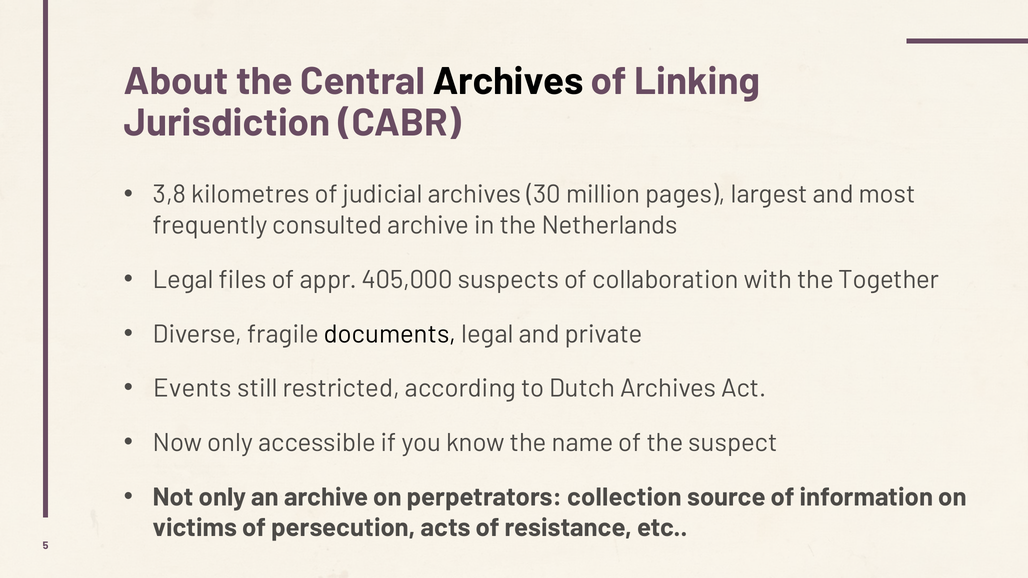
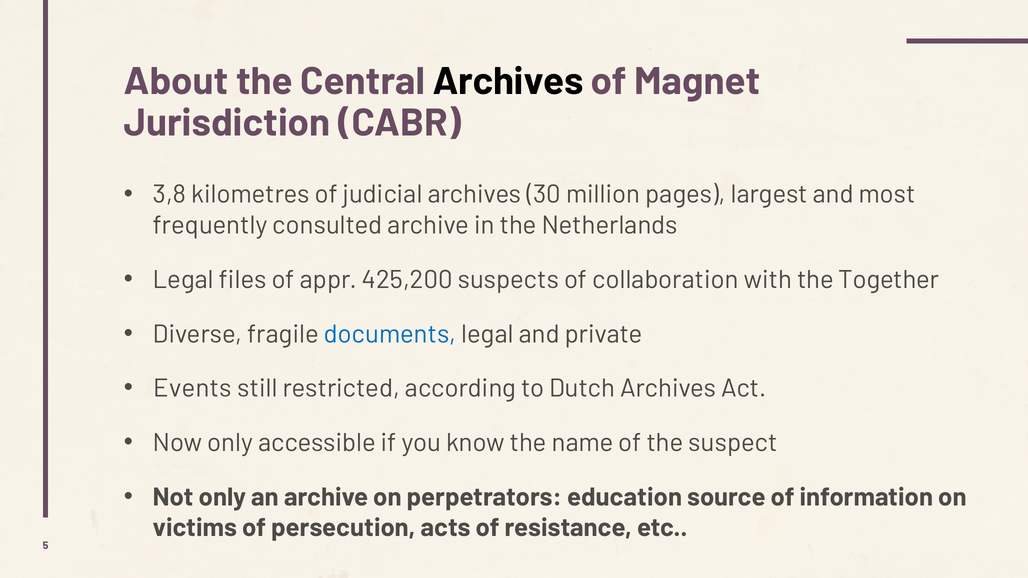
Linking: Linking -> Magnet (697, 82)
405,000: 405,000 -> 425,200 (407, 280)
documents colour: black -> blue (390, 334)
collection: collection -> education (625, 497)
